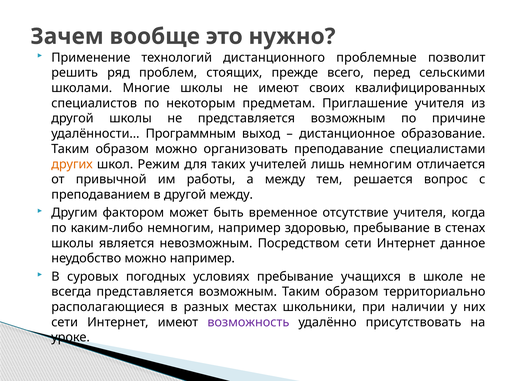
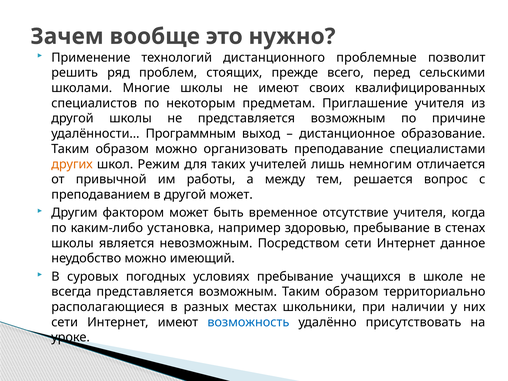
другой между: между -> может (231, 195)
каким-либо немногим: немногим -> установка (181, 228)
можно например: например -> имеющий (202, 258)
возможность colour: purple -> blue (248, 322)
